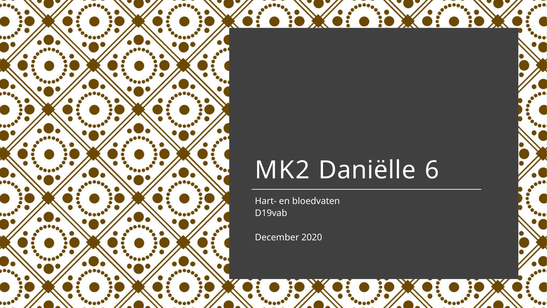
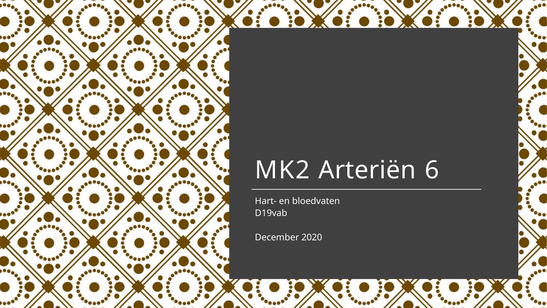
Daniëlle: Daniëlle -> Arteriën (367, 170)
